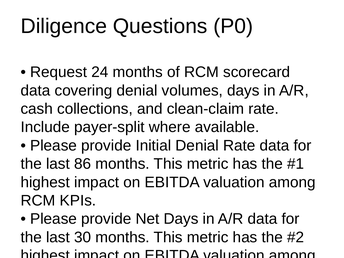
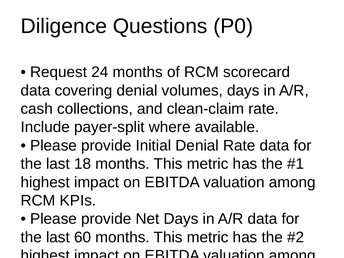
86: 86 -> 18 (83, 164)
30: 30 -> 60 (83, 237)
